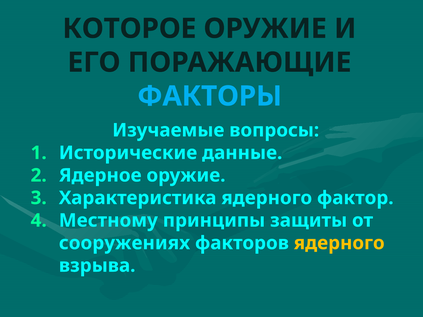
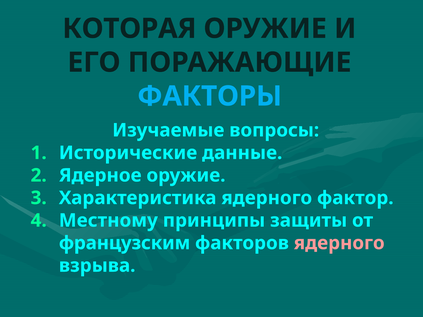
КОТОРОЕ: КОТОРОЕ -> КОТОРАЯ (129, 29)
сооружениях: сооружениях -> французским (125, 243)
ядерного colour: yellow -> pink (339, 243)
